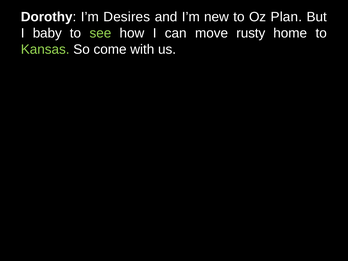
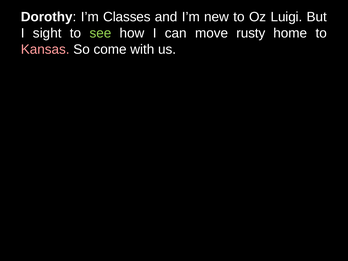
Desires: Desires -> Classes (127, 17)
Plan: Plan -> Luigi (286, 17)
baby: baby -> sight (47, 33)
Kansas colour: light green -> pink (45, 49)
